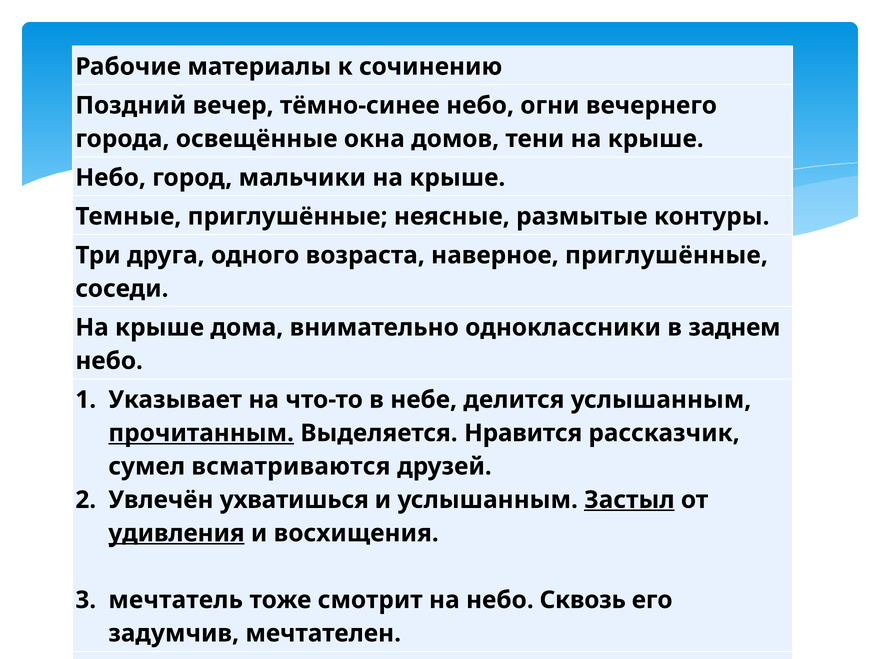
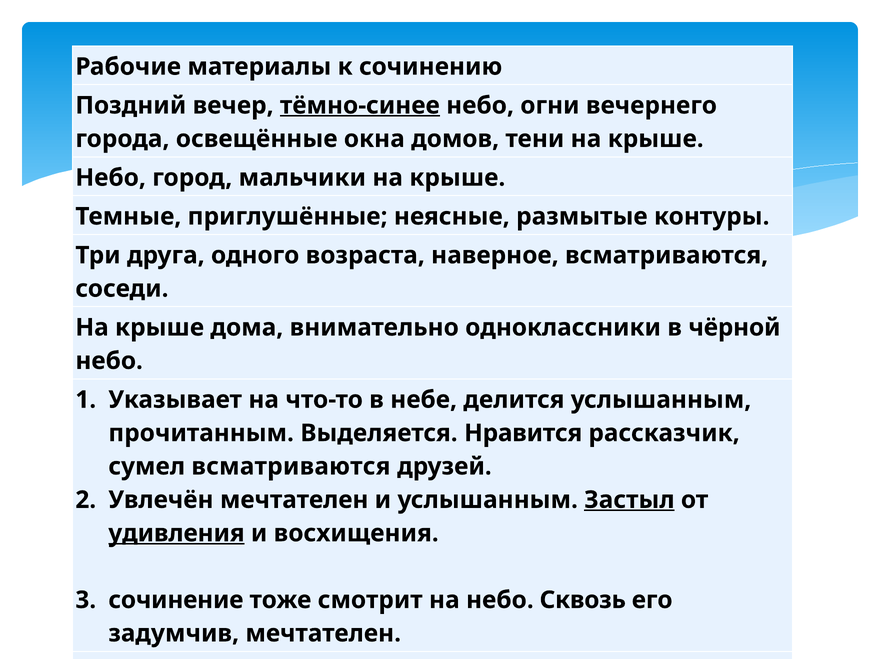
тёмно-синее underline: none -> present (360, 106)
наверное приглушённые: приглушённые -> всматриваются (667, 255)
заднем: заднем -> чёрной (734, 328)
прочитанным underline: present -> none (201, 433)
Увлечён ухватишься: ухватишься -> мечтателен (294, 500)
мечтатель: мечтатель -> сочинение (176, 600)
